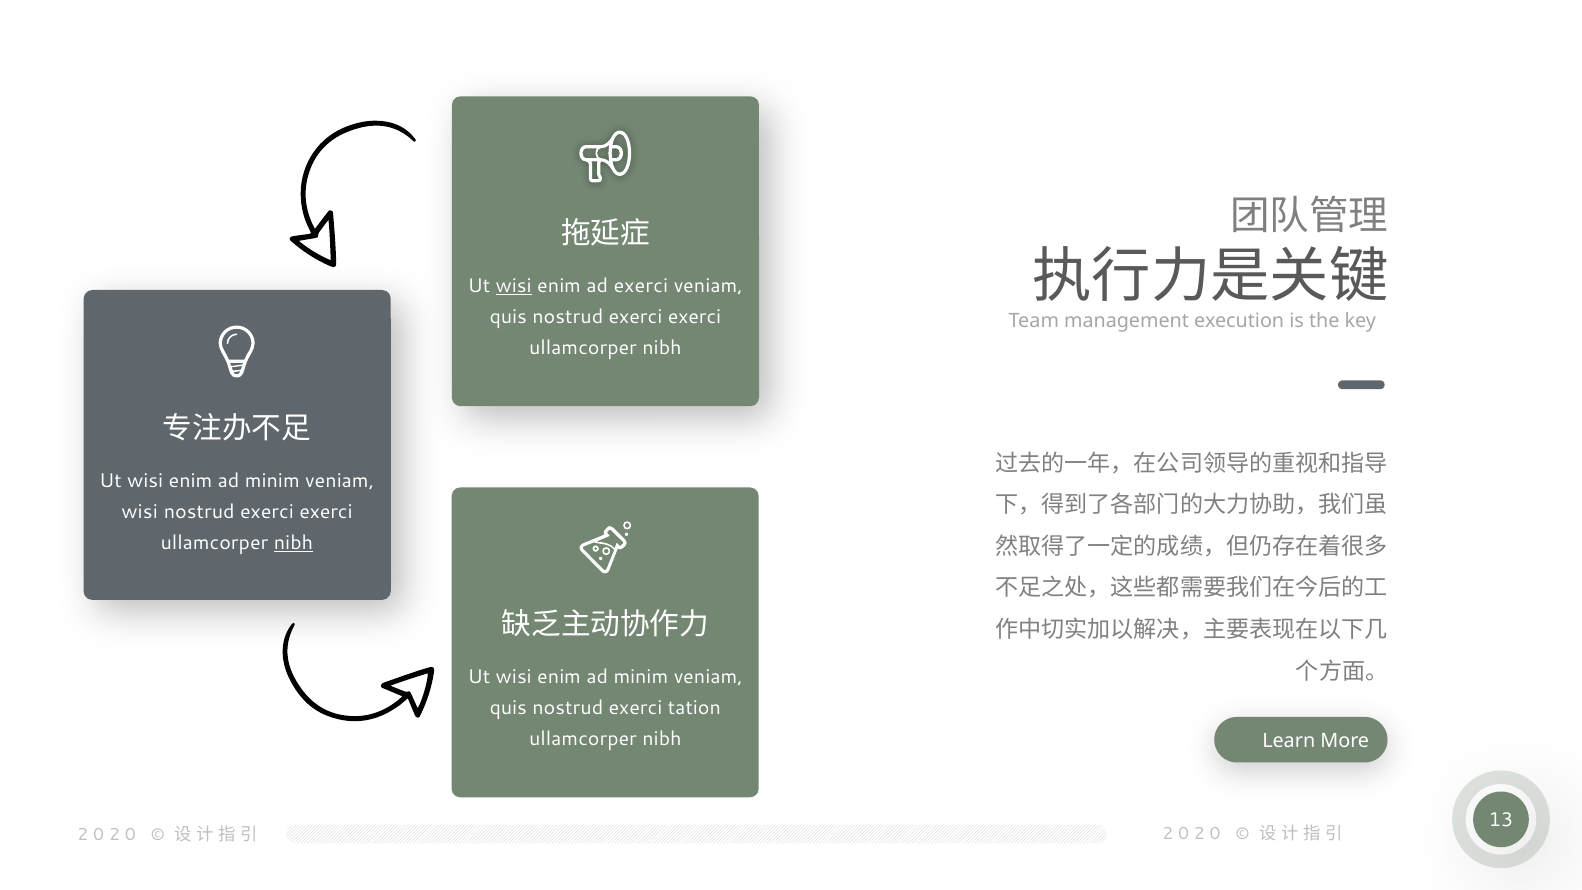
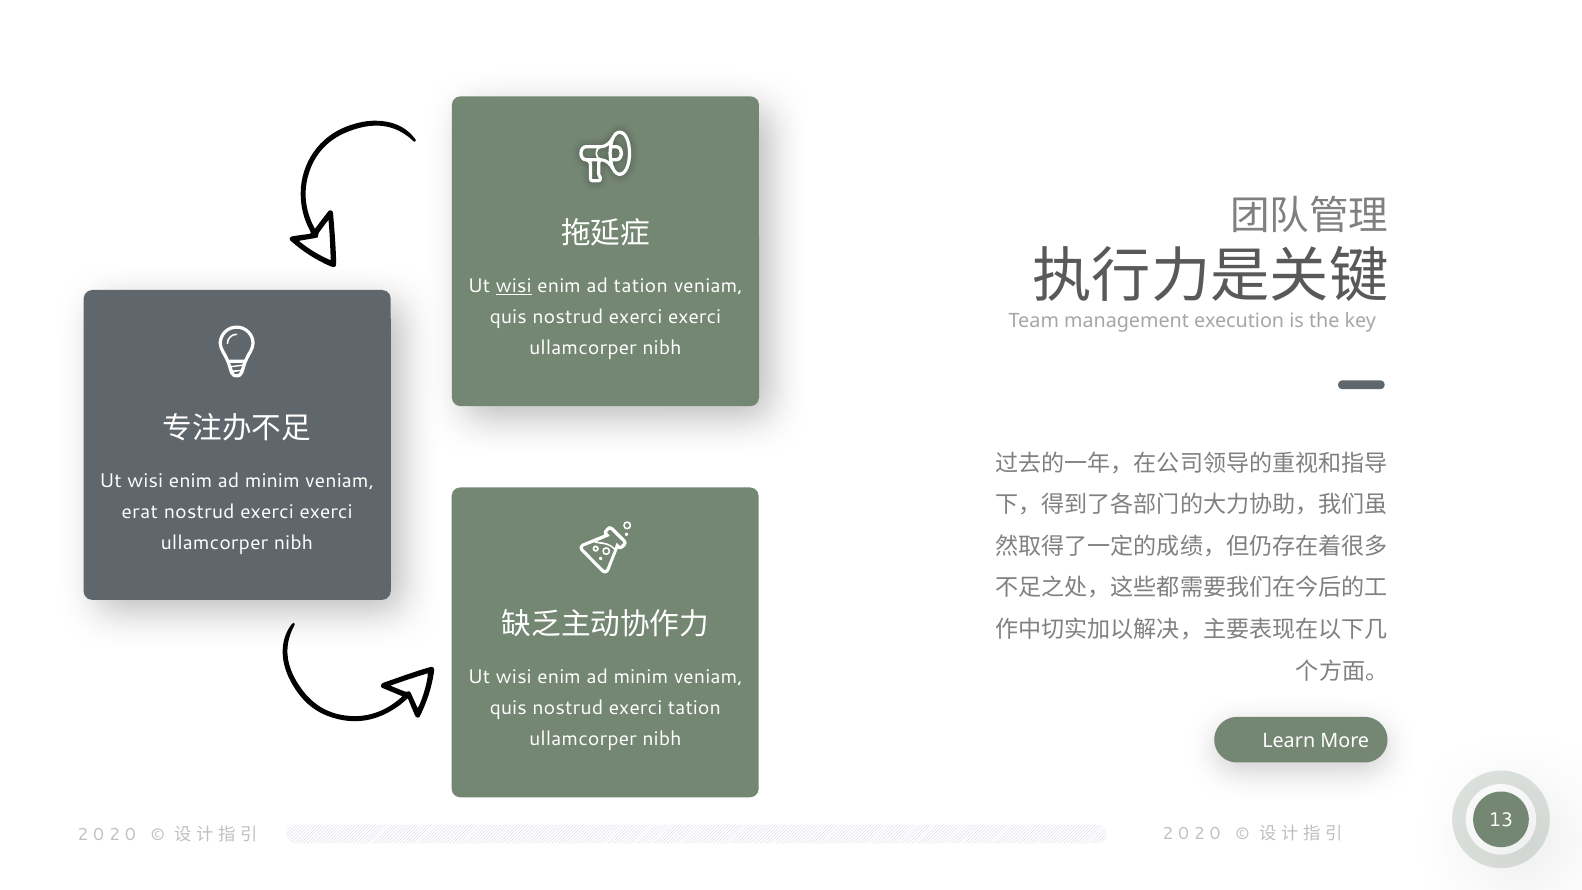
ad exerci: exerci -> tation (641, 286)
wisi: wisi -> erat (140, 512)
nibh underline: present -> none (294, 543)
